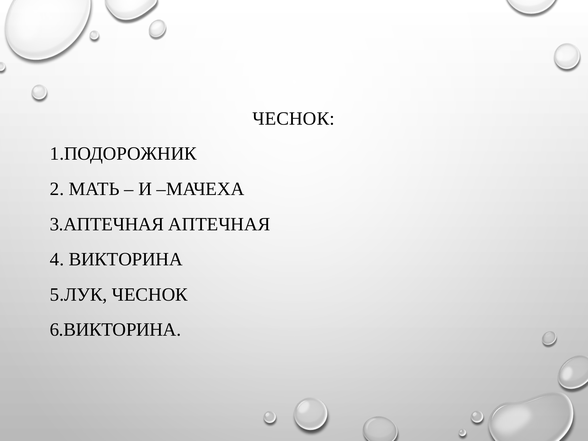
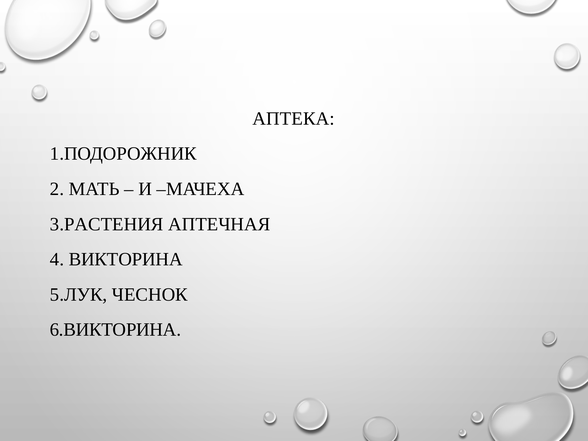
ЧЕСНОК: ЧЕСНОК -> АПТЕКА (294, 119)
3.АПТЕЧНАЯ: 3.АПТЕЧНАЯ -> 3.РАСТЕНИЯ (107, 224)
